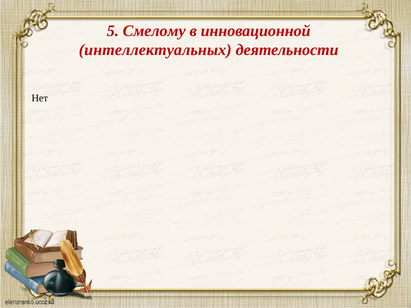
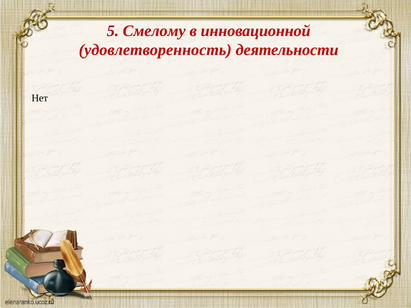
интеллектуальных: интеллектуальных -> удовлетворенность (155, 50)
